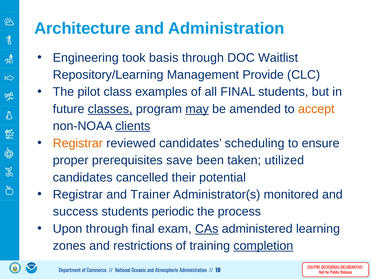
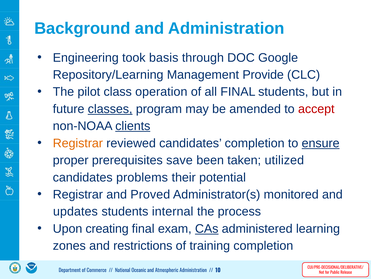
Architecture: Architecture -> Background (82, 28)
Waitlist: Waitlist -> Google (278, 58)
examples: examples -> operation (161, 92)
may underline: present -> none (197, 109)
accept colour: orange -> red (316, 109)
candidates scheduling: scheduling -> completion (255, 143)
ensure underline: none -> present (321, 143)
cancelled: cancelled -> problems (142, 177)
Trainer: Trainer -> Proved (150, 194)
success: success -> updates (75, 211)
periodic: periodic -> internal (173, 211)
Upon through: through -> creating (107, 228)
completion underline: present -> none (263, 245)
